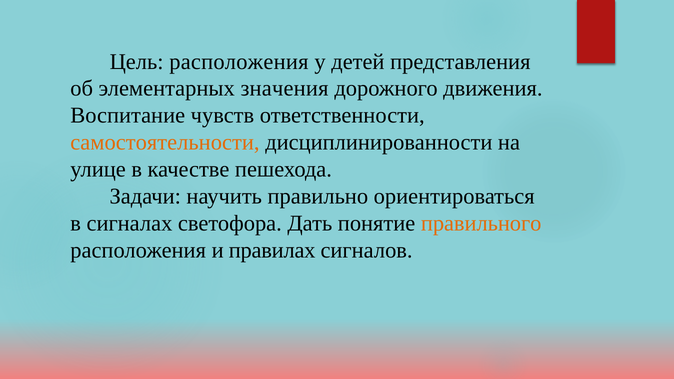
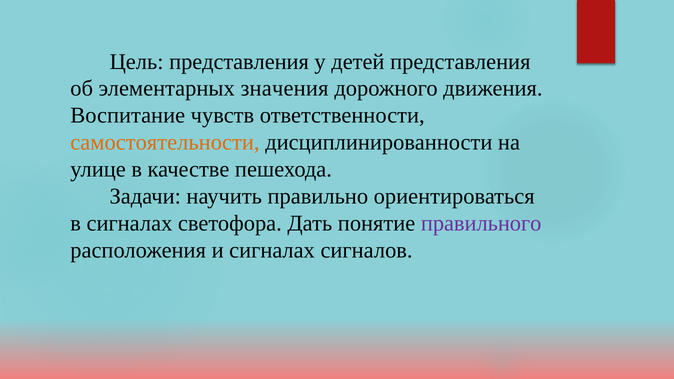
Цель расположения: расположения -> представления (239, 62)
правильного colour: orange -> purple (481, 223)
и правилах: правилах -> сигналах (272, 250)
